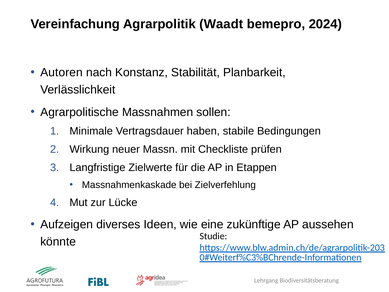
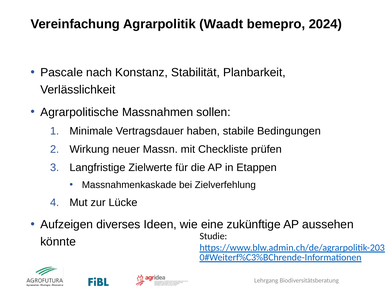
Autoren: Autoren -> Pascale (62, 72)
